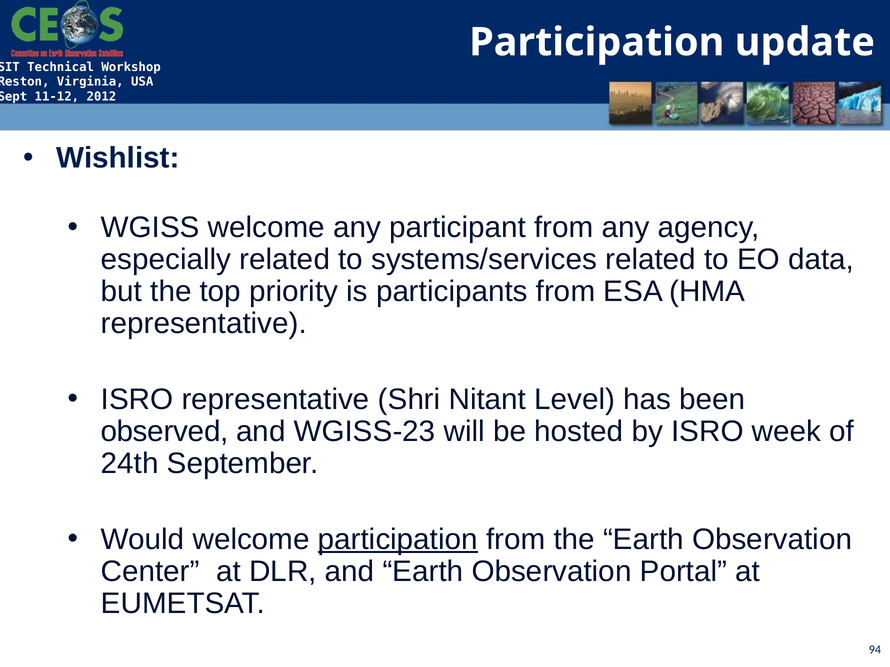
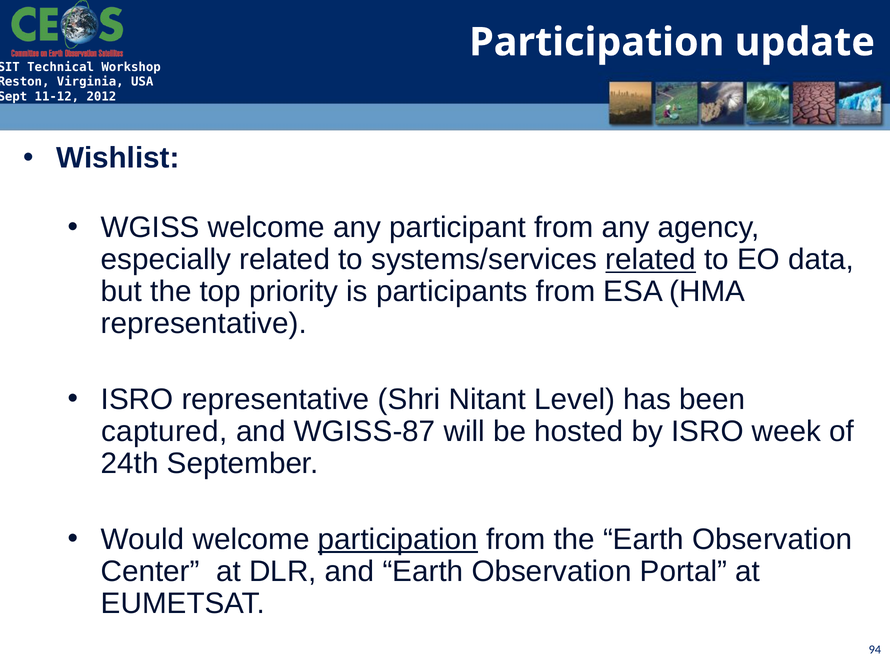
related underline: none -> present (651, 260)
observed: observed -> captured (164, 432)
WGISS-23: WGISS-23 -> WGISS-87 (365, 432)
